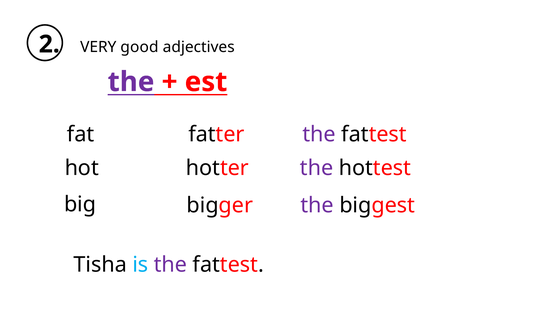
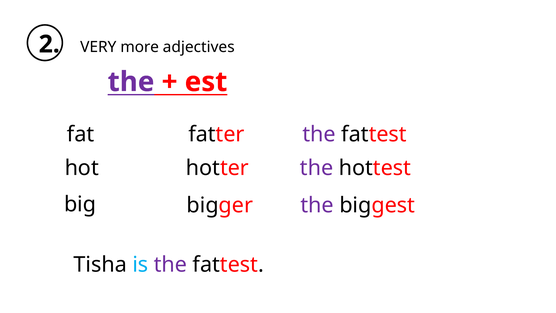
good: good -> more (140, 47)
